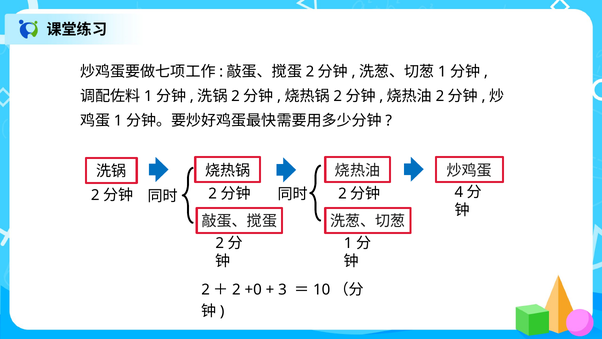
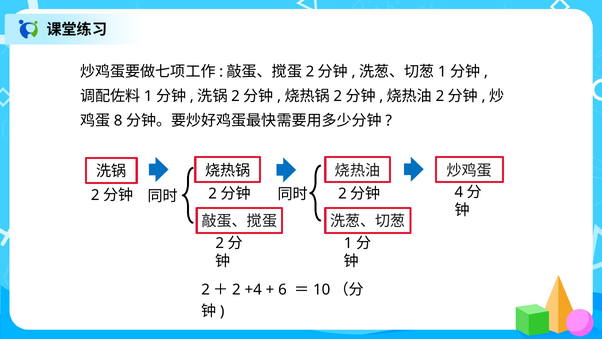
1: 1 -> 8 (118, 121)
+0: +0 -> +4 (253, 289)
3: 3 -> 6 (283, 289)
